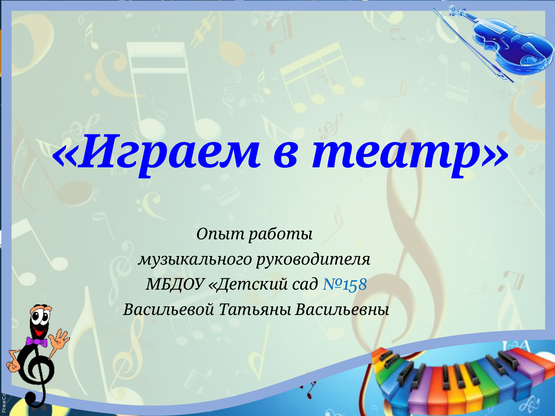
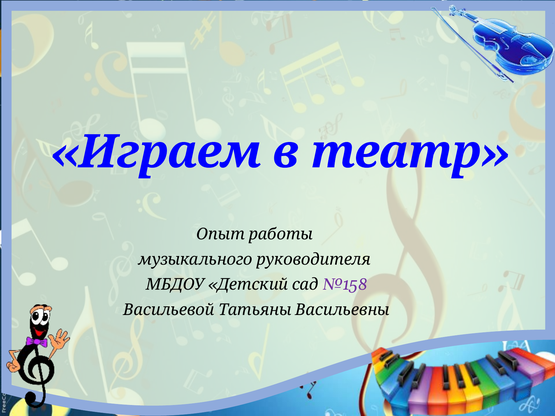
№158 colour: blue -> purple (345, 285)
